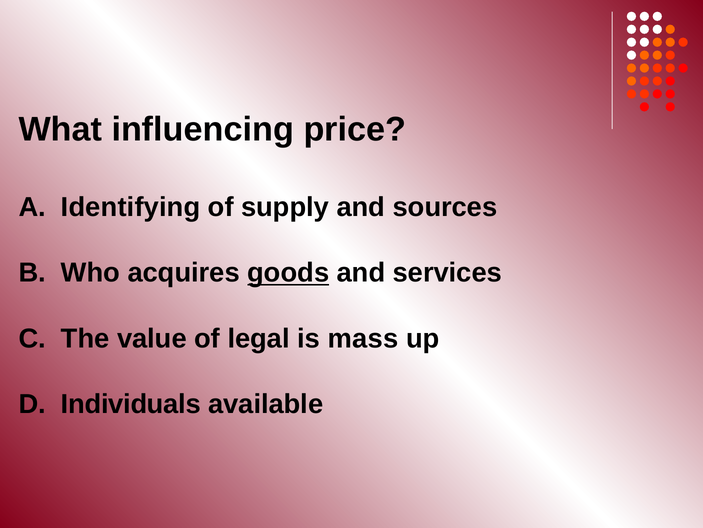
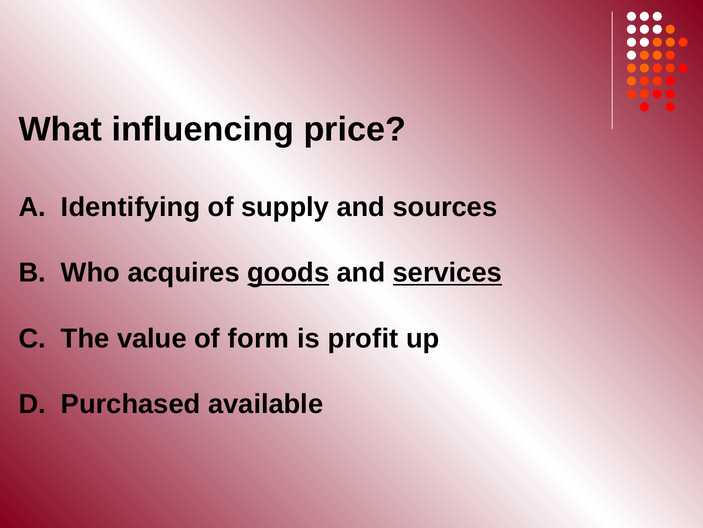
services underline: none -> present (447, 272)
legal: legal -> form (259, 338)
mass: mass -> profit (363, 338)
Individuals: Individuals -> Purchased (131, 404)
